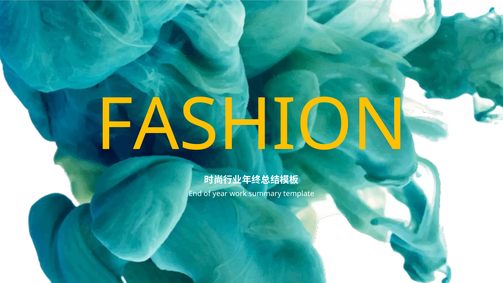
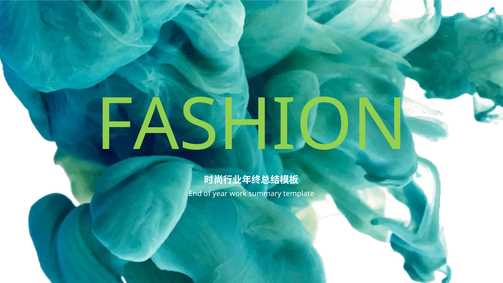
FASHION colour: yellow -> light green (252, 125)
